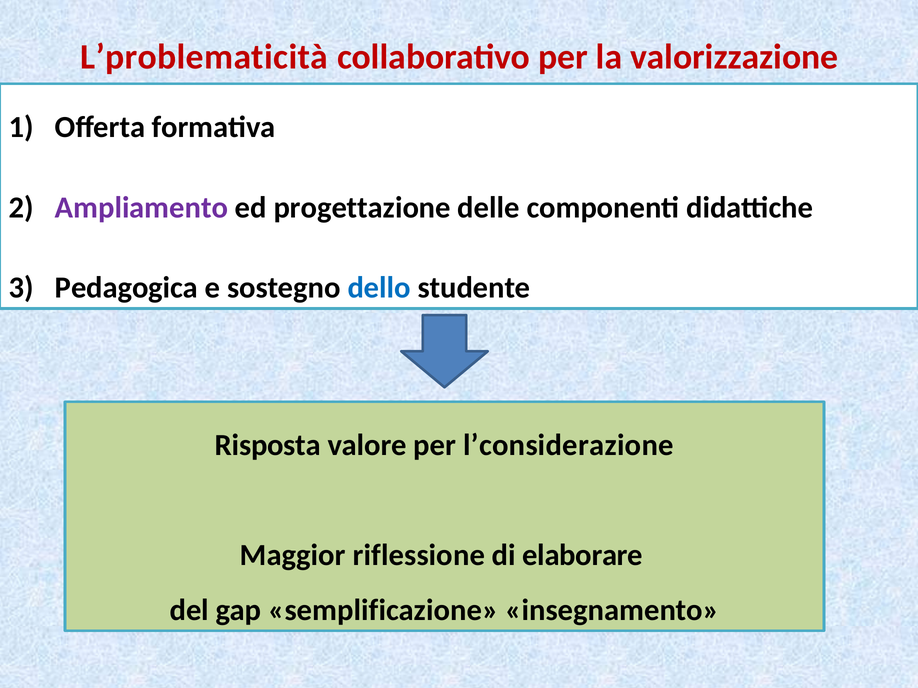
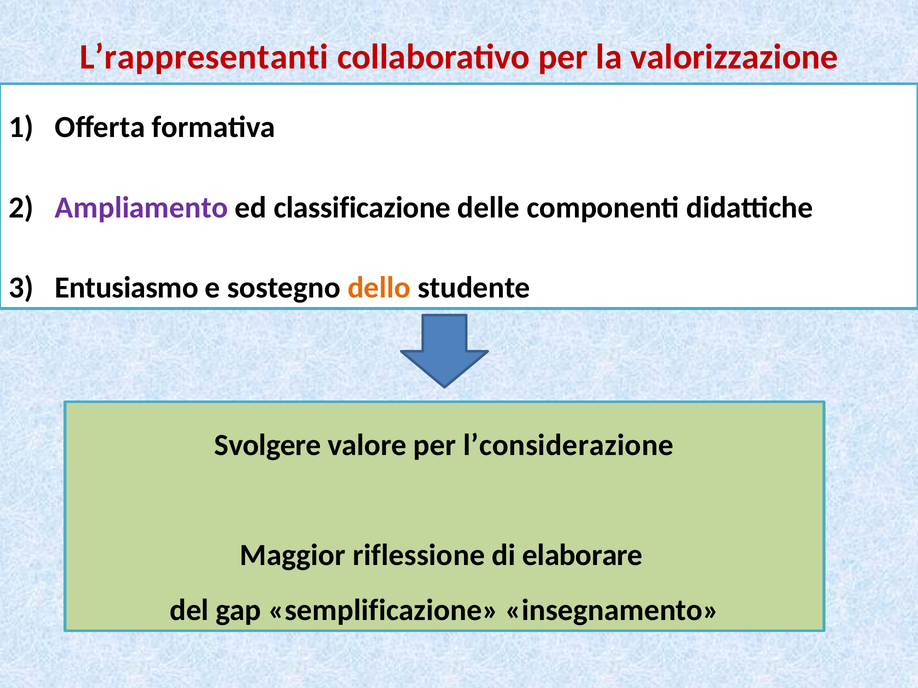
L’problematicità: L’problematicità -> L’rappresentanti (204, 57)
progettazione: progettazione -> classificazione (362, 208)
Pedagogica: Pedagogica -> Entusiasmo (127, 288)
dello colour: blue -> orange (379, 288)
Risposta: Risposta -> Svolgere (268, 445)
